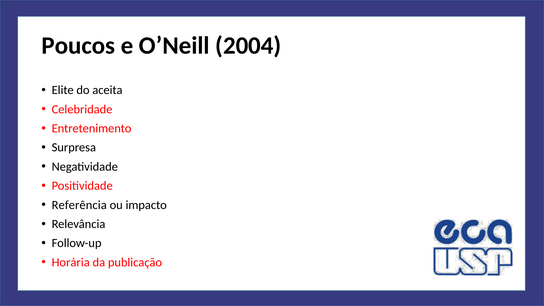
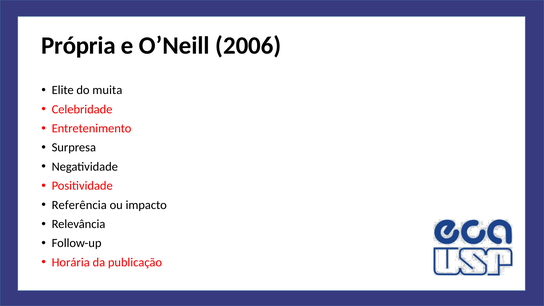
Poucos: Poucos -> Própria (78, 46)
2004: 2004 -> 2006 (248, 46)
aceita: aceita -> muita (107, 90)
